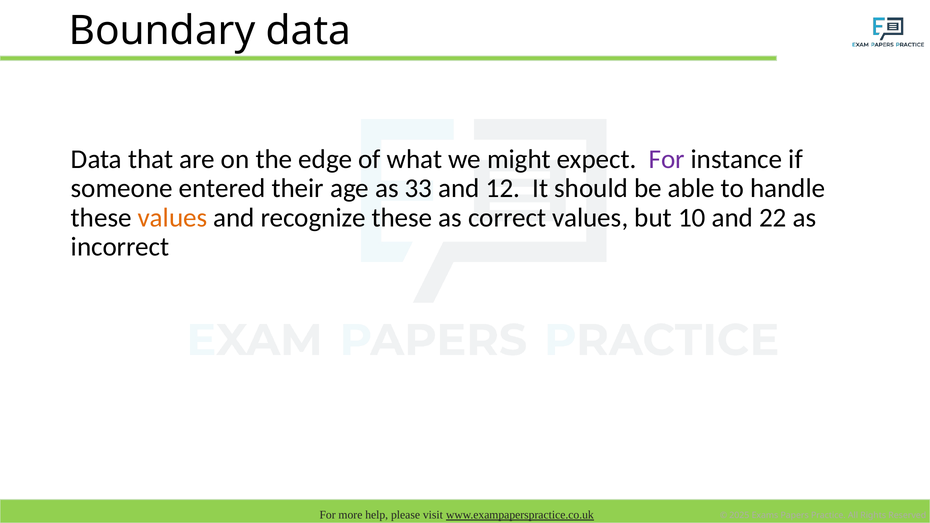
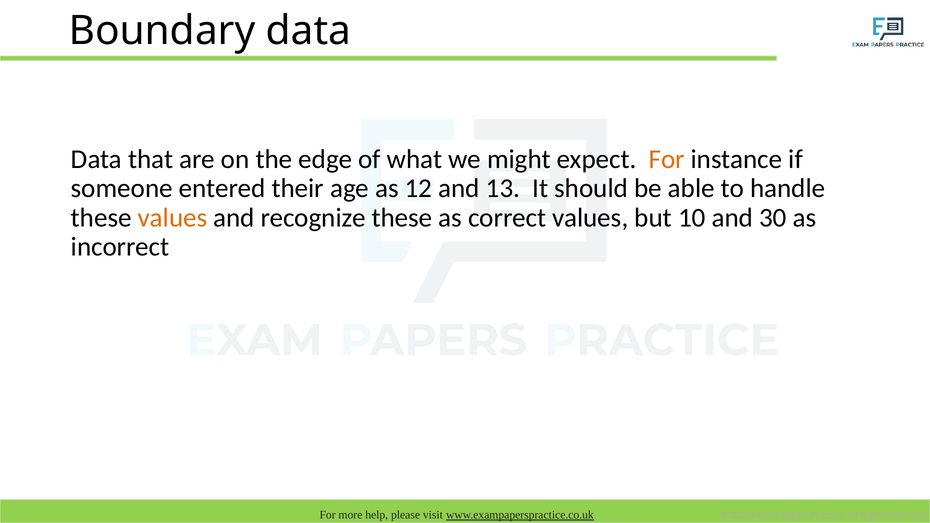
For colour: purple -> orange (667, 159)
33: 33 -> 12 (418, 189)
12: 12 -> 13 (503, 189)
22: 22 -> 30 (773, 218)
